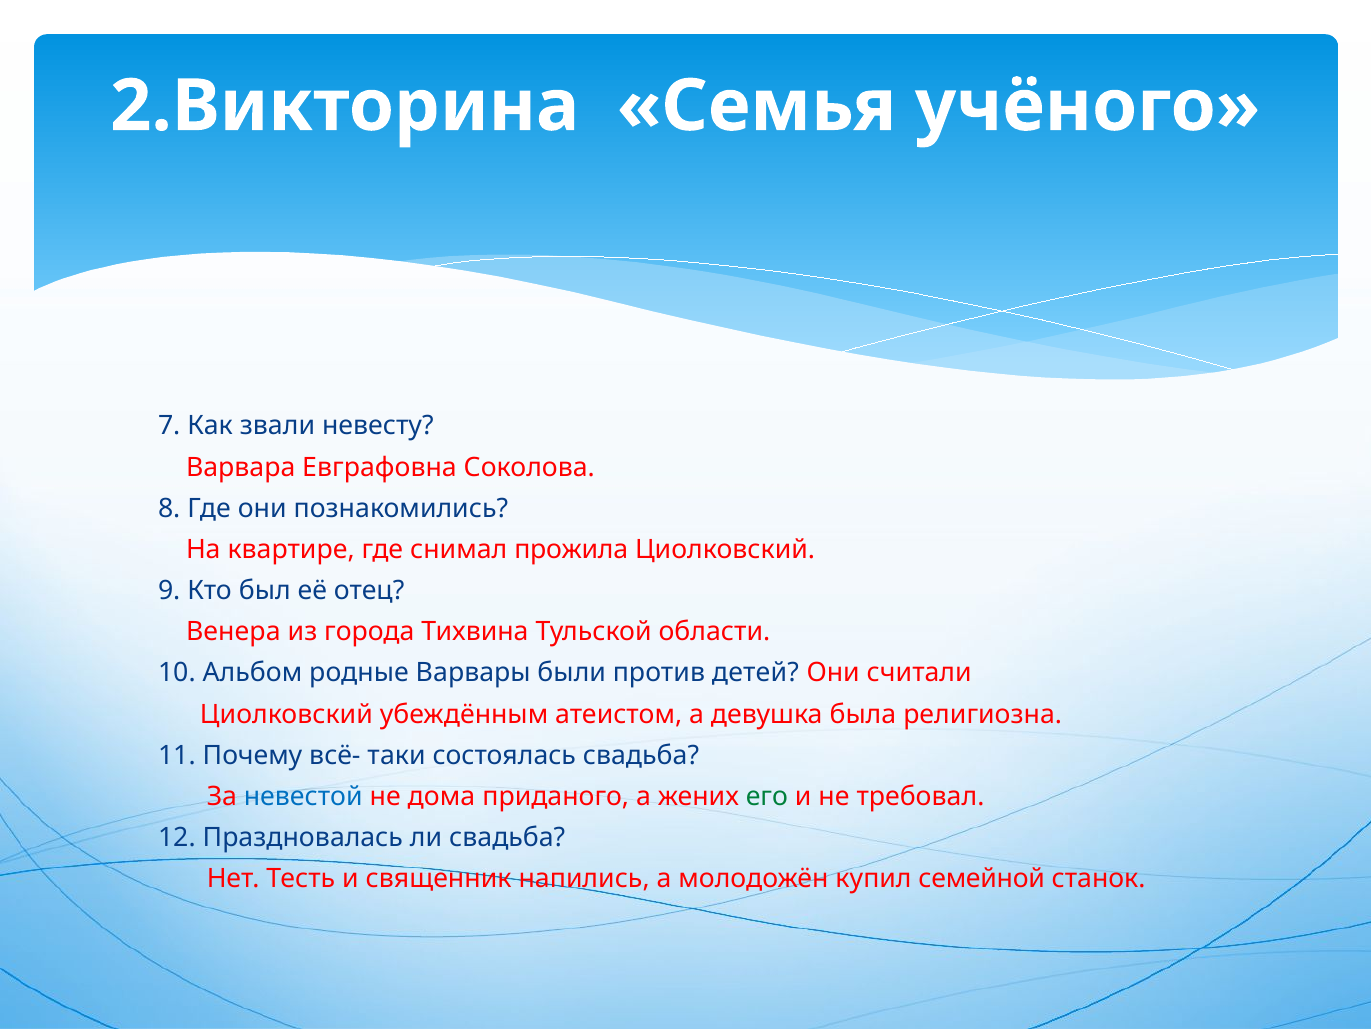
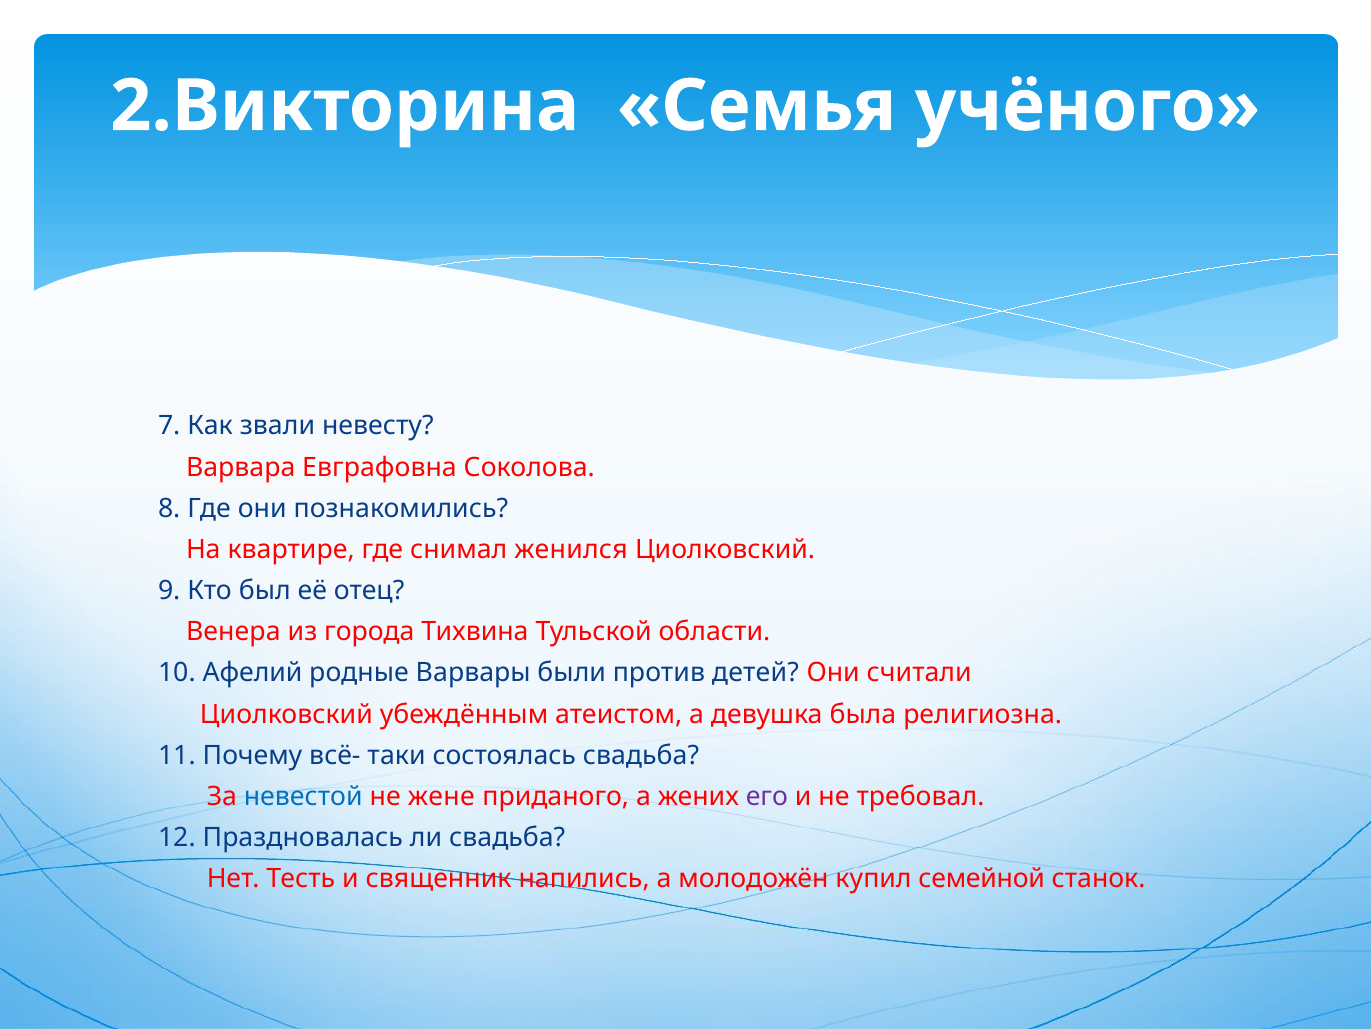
прожила: прожила -> женился (571, 549)
Альбом: Альбом -> Афелий (253, 673)
дома: дома -> жене (441, 796)
его colour: green -> purple (767, 796)
